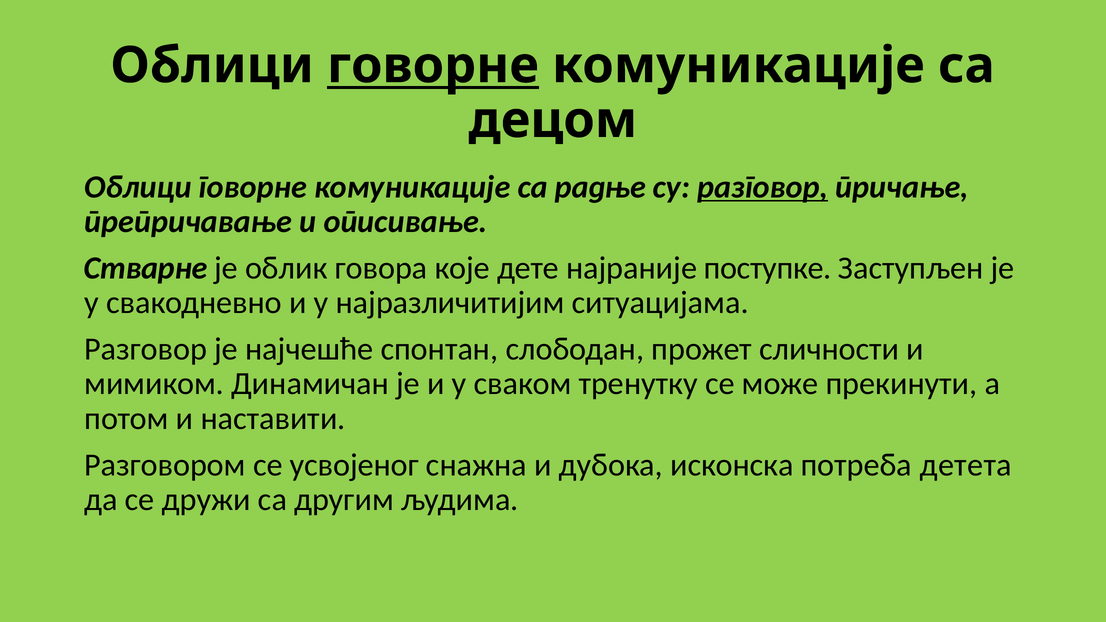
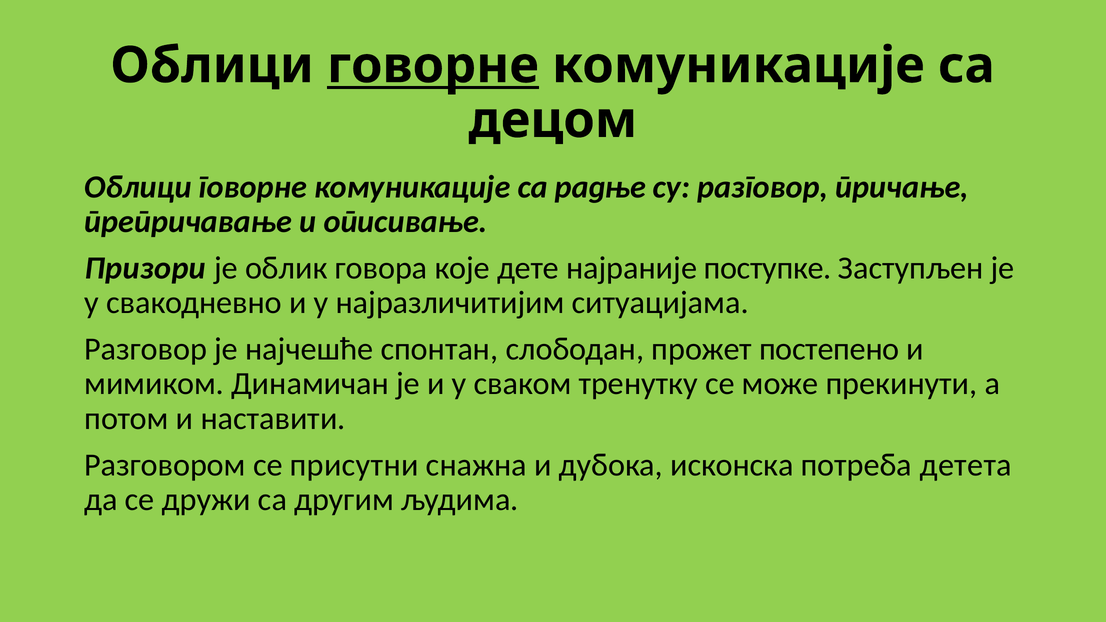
разговор underline: present -> none (763, 187)
Стварне: Стварне -> Призори (145, 268)
сличности: сличности -> постепено (829, 349)
усвојеног: усвојеног -> присутни (354, 465)
